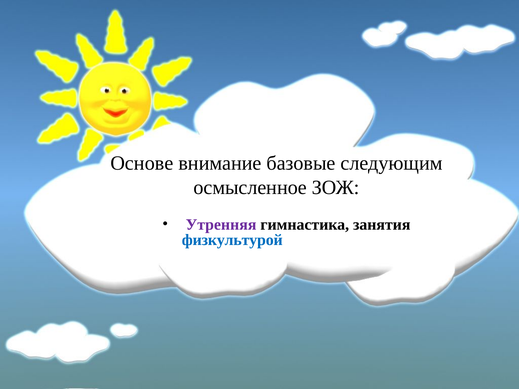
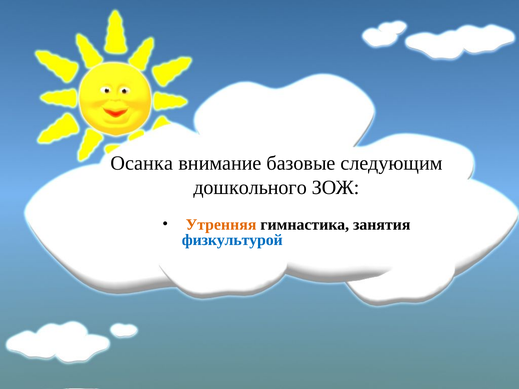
Основе: Основе -> Осанка (142, 163)
осмысленное: осмысленное -> дошкольного (250, 188)
Утренняя colour: purple -> orange (221, 225)
